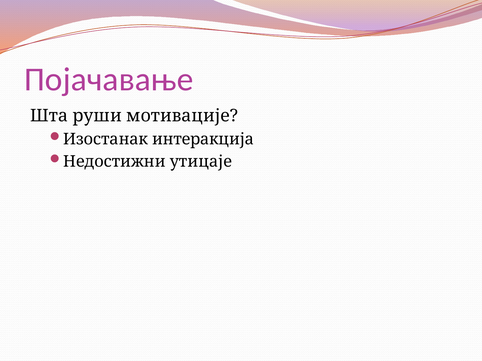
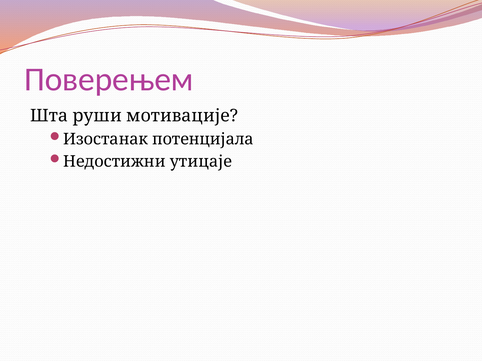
Појачавање: Појачавање -> Поверењем (109, 80)
интеракција: интеракција -> потенцијала (203, 139)
